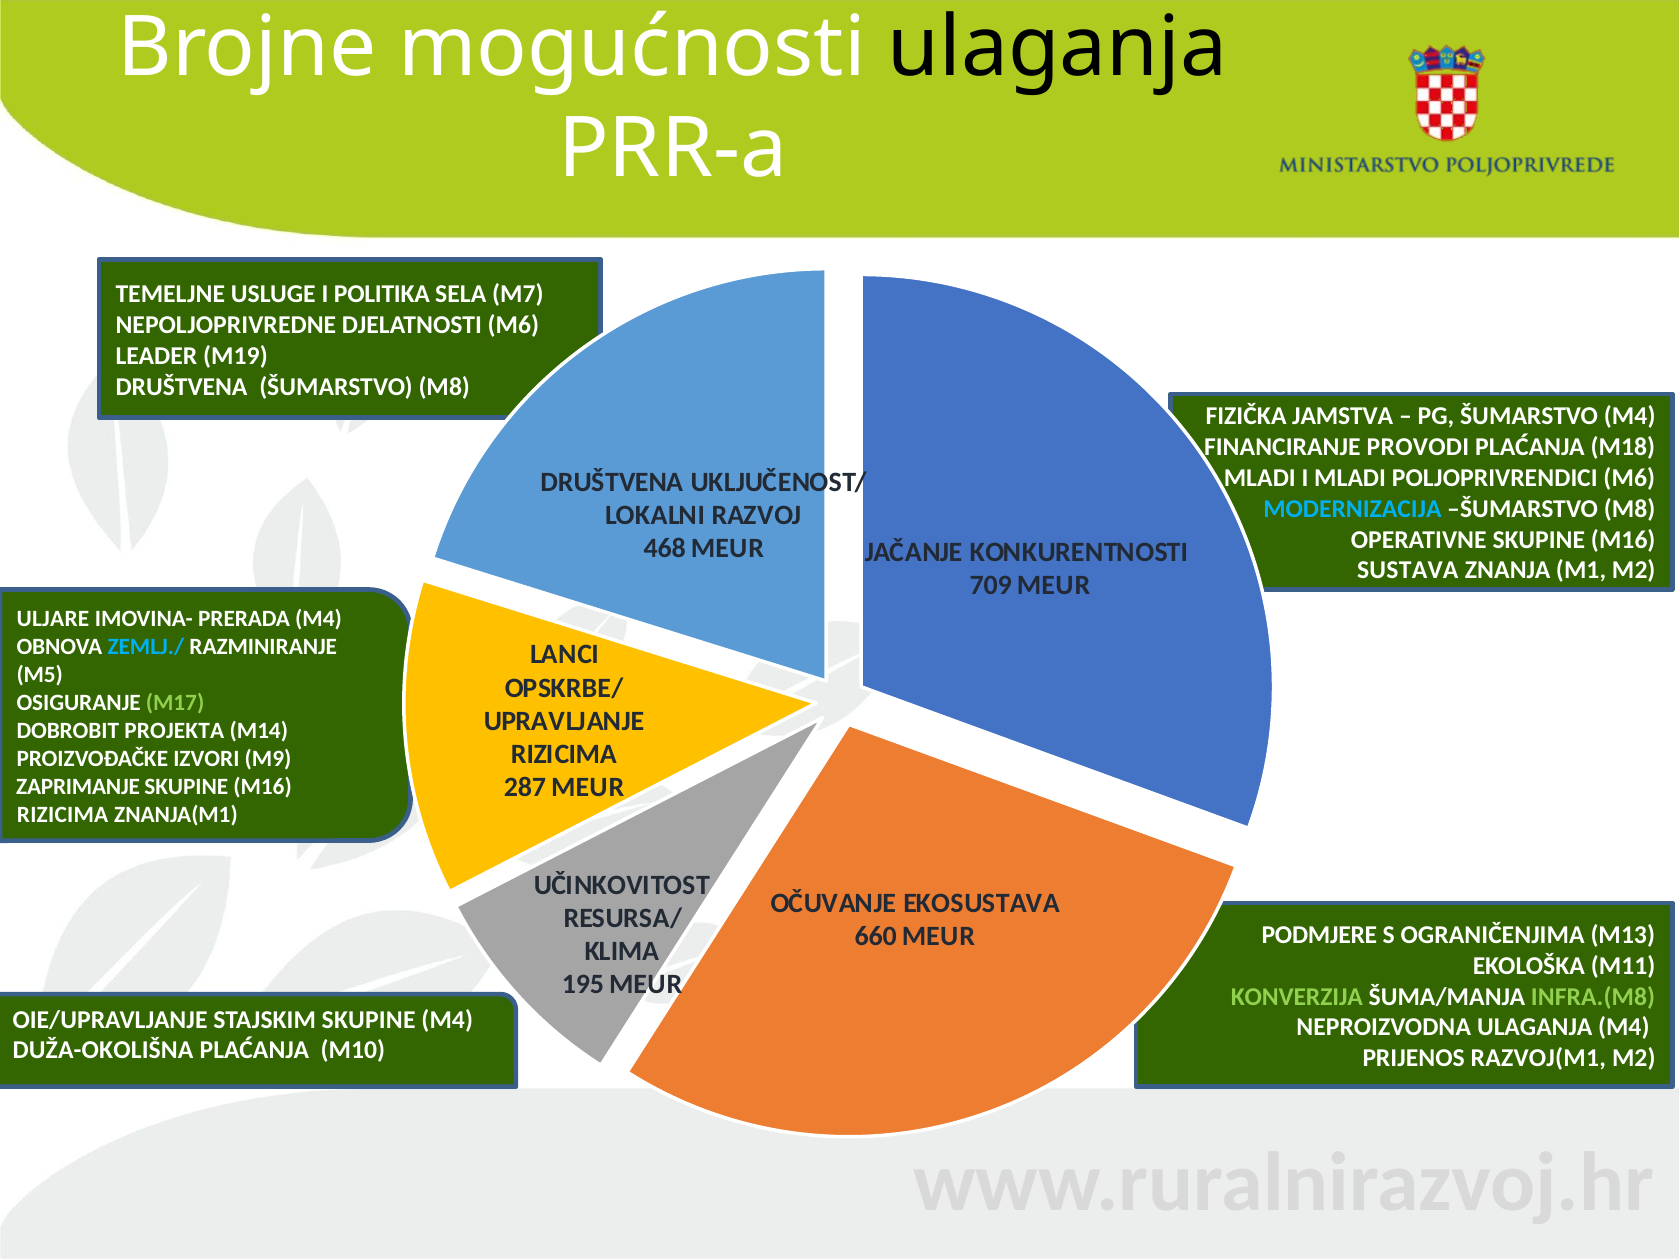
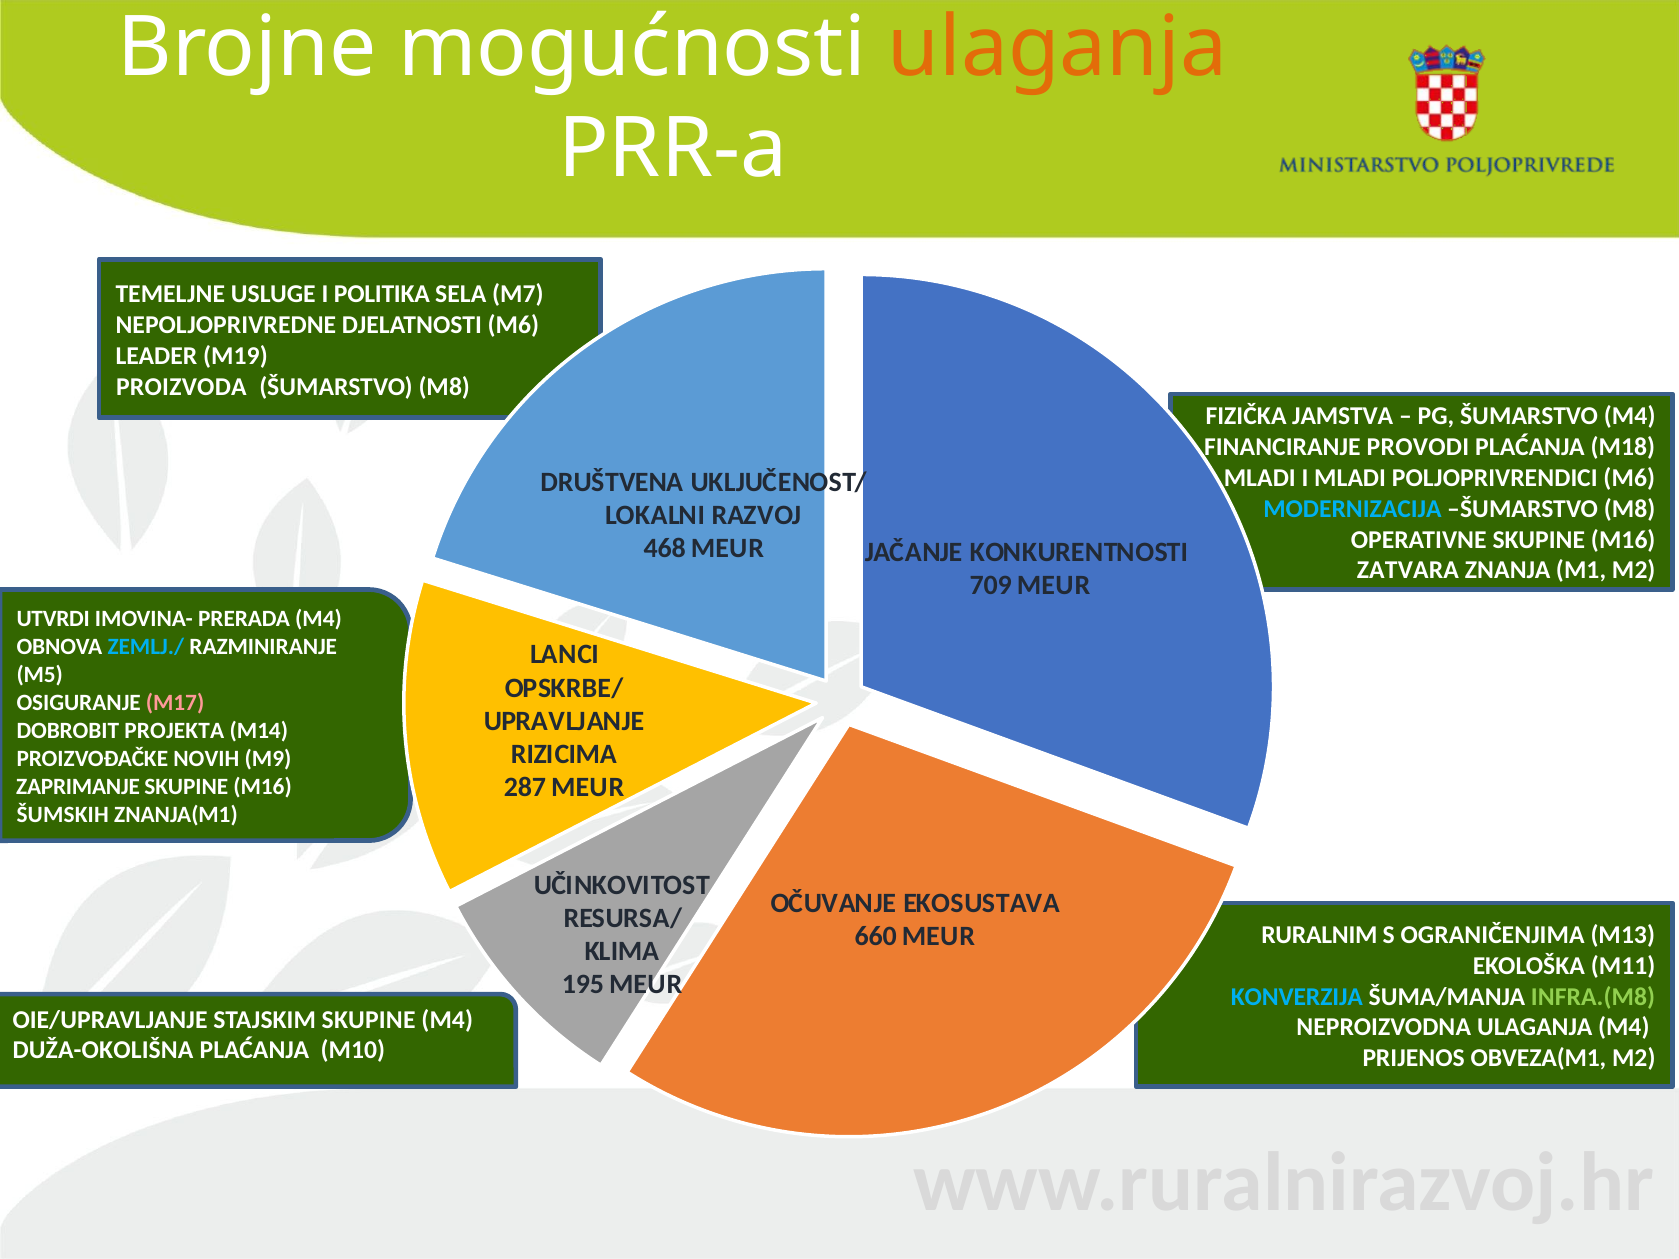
ulaganja colour: black -> orange (1058, 48)
DRUŠTVENA: DRUŠTVENA -> PROIZVODA (181, 387)
SUSTAVA: SUSTAVA -> ZATVARA (1408, 571)
ULJARE: ULJARE -> UTVRDI (53, 619)
M17 colour: light green -> pink (175, 703)
IZVORI: IZVORI -> NOVIH (206, 759)
RIZICIMA: RIZICIMA -> ŠUMSKIH (63, 815)
PODMJERE: PODMJERE -> RURALNIM (1319, 935)
KONVERZIJA colour: light green -> light blue (1297, 997)
RAZVOJ(M1: RAZVOJ(M1 -> OBVEZA(M1 (1538, 1058)
